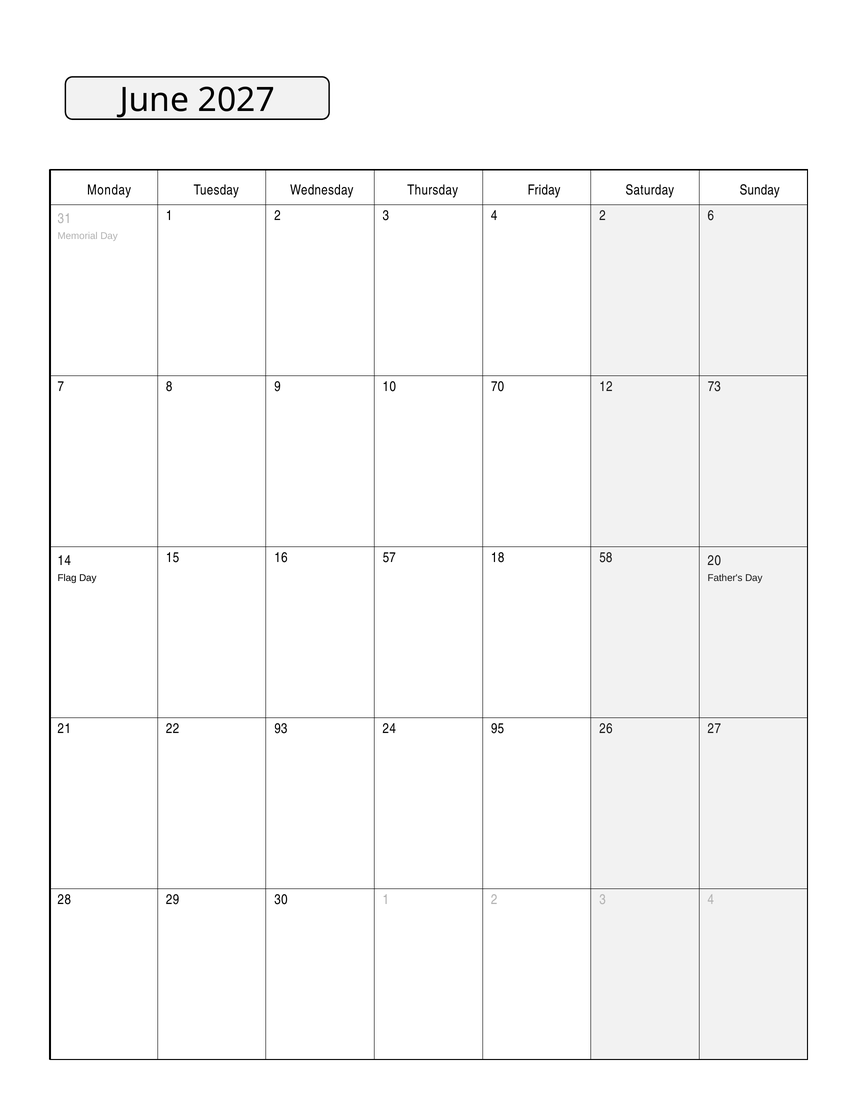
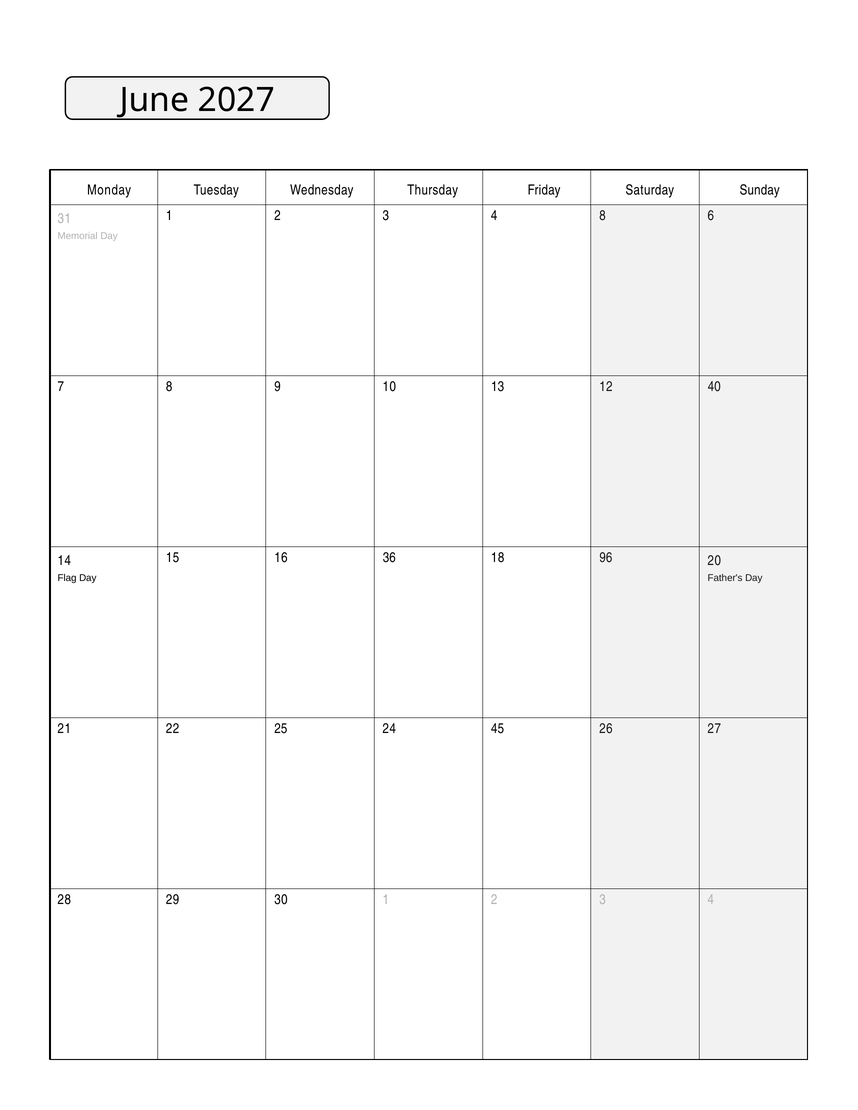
4 2: 2 -> 8 (602, 215)
70: 70 -> 13 (498, 387)
73: 73 -> 40 (714, 387)
57: 57 -> 36 (389, 558)
58: 58 -> 96 (606, 558)
93: 93 -> 25 (281, 729)
95: 95 -> 45 (498, 729)
